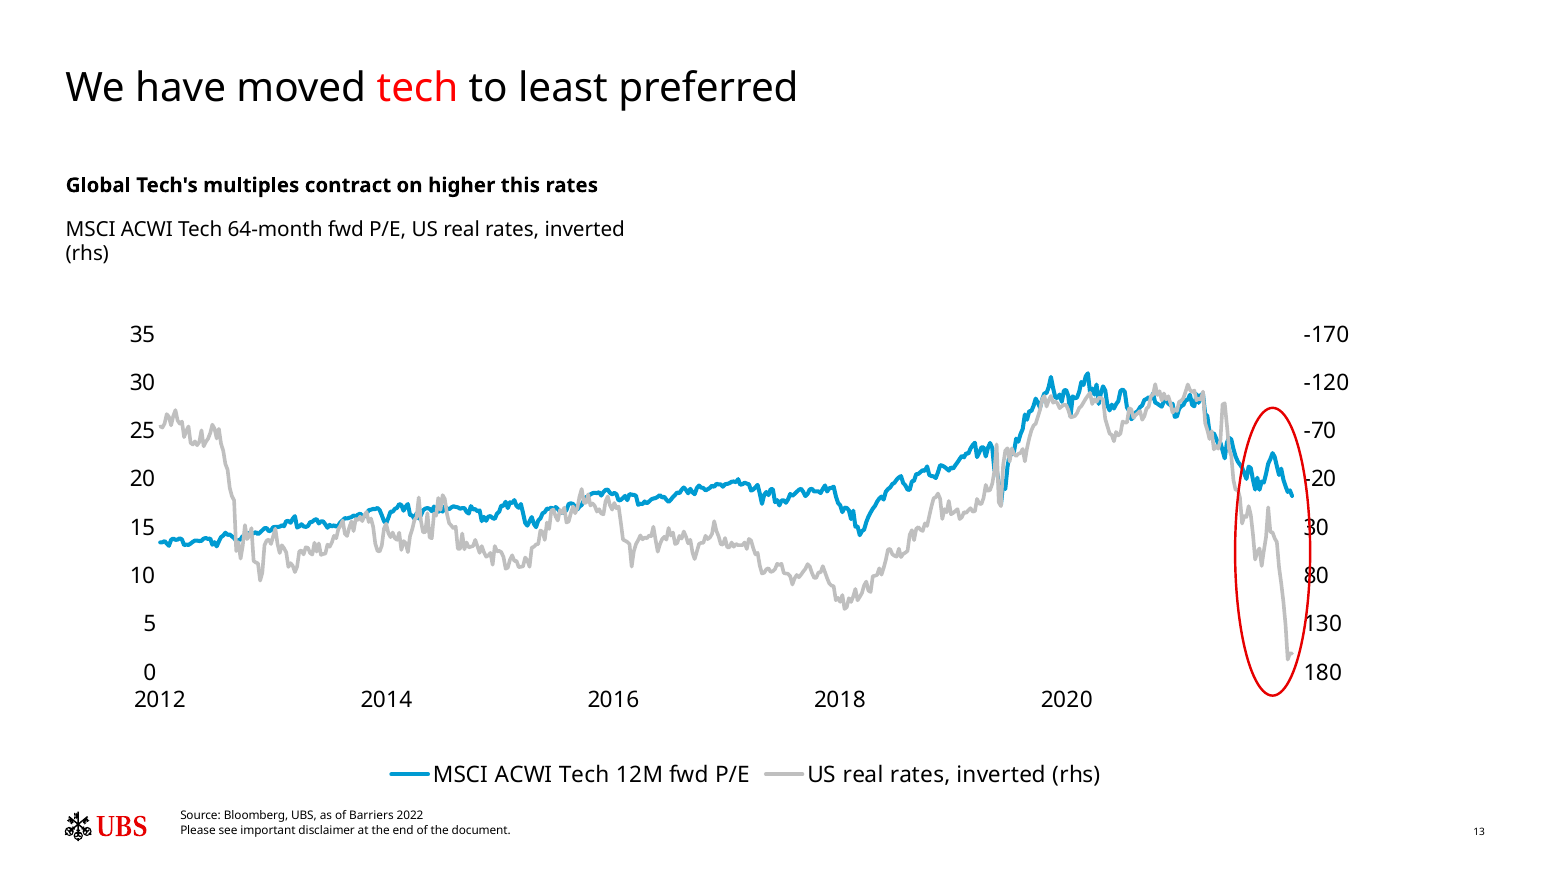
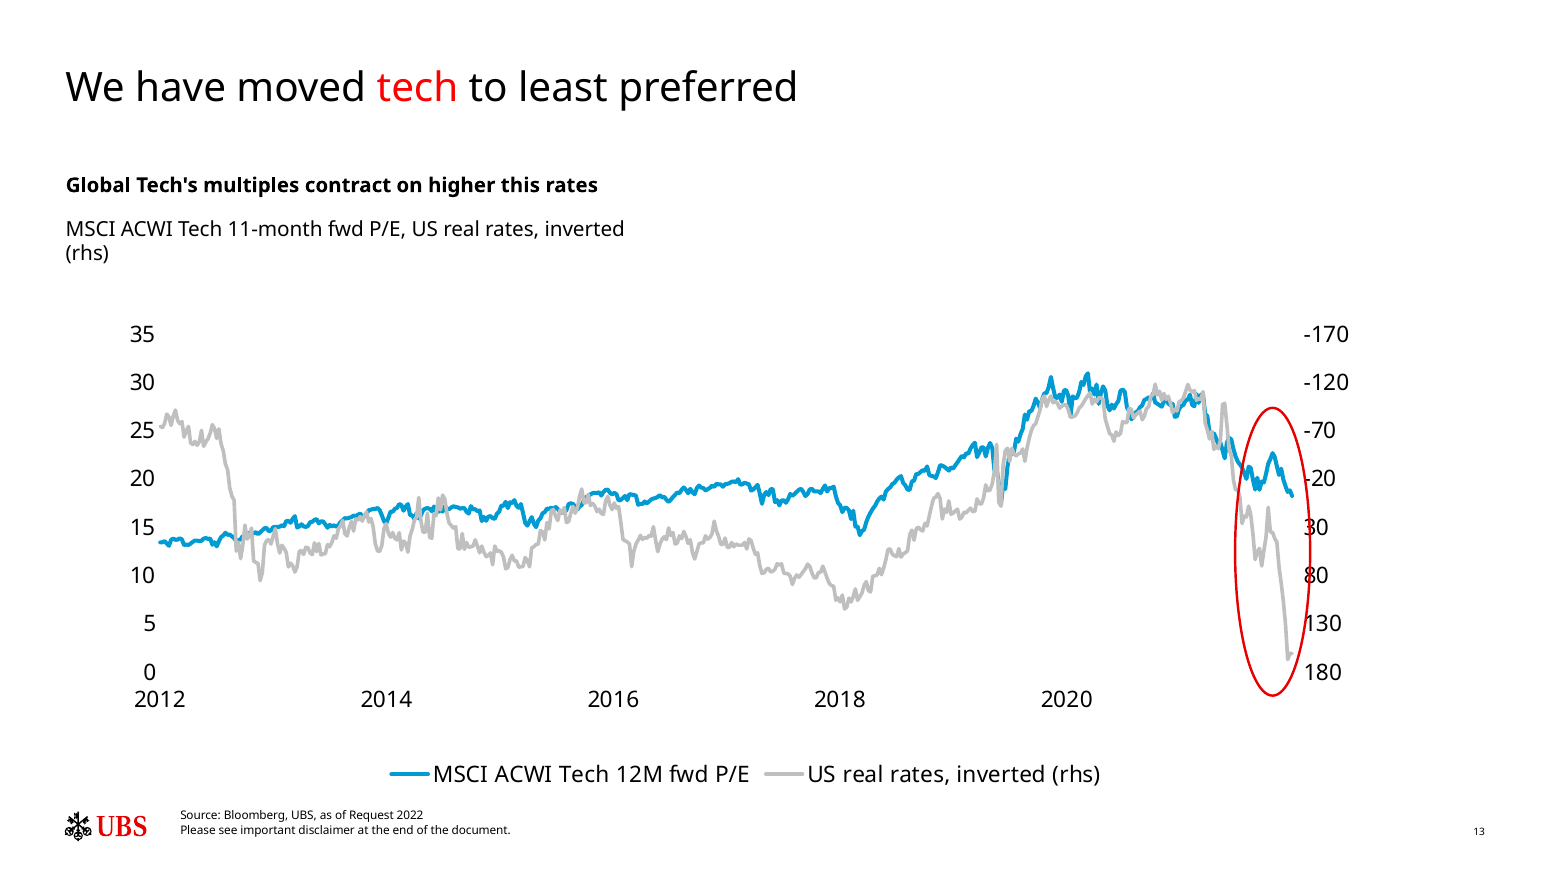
64-month: 64-month -> 11-month (275, 229)
Barriers: Barriers -> Request (371, 816)
